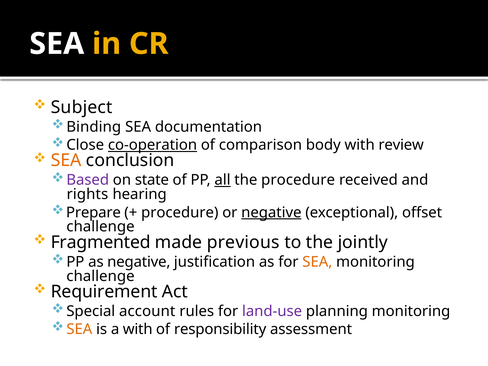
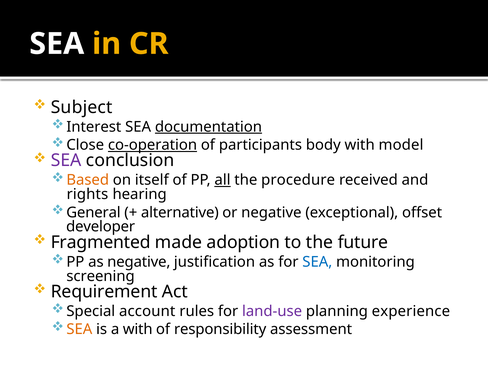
Binding: Binding -> Interest (94, 127)
documentation underline: none -> present (208, 127)
comparison: comparison -> participants (260, 145)
review: review -> model (401, 145)
SEA colour: orange -> purple (66, 160)
Based colour: purple -> orange (88, 180)
state: state -> itself (152, 180)
Prepare: Prepare -> General (93, 212)
procedure: procedure -> alternative (180, 212)
negative underline: present -> none (271, 212)
challenge: challenge -> developer (101, 227)
previous: previous -> adoption (243, 242)
jointly: jointly -> future (363, 242)
SEA colour: orange -> blue (317, 262)
challenge: challenge -> screening (101, 276)
planning monitoring: monitoring -> experience (411, 311)
